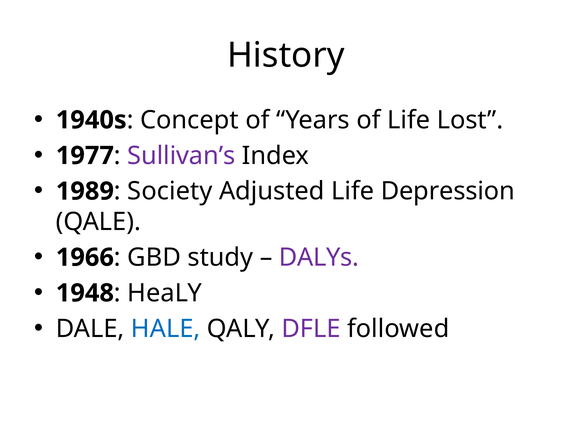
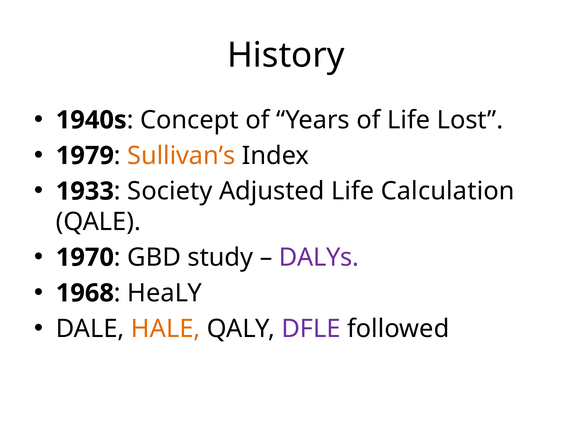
1977: 1977 -> 1979 (85, 156)
Sullivan’s colour: purple -> orange (181, 156)
1989: 1989 -> 1933 (85, 191)
Depression: Depression -> Calculation (448, 191)
1966: 1966 -> 1970 (85, 257)
1948: 1948 -> 1968 (85, 293)
HALE colour: blue -> orange (166, 329)
